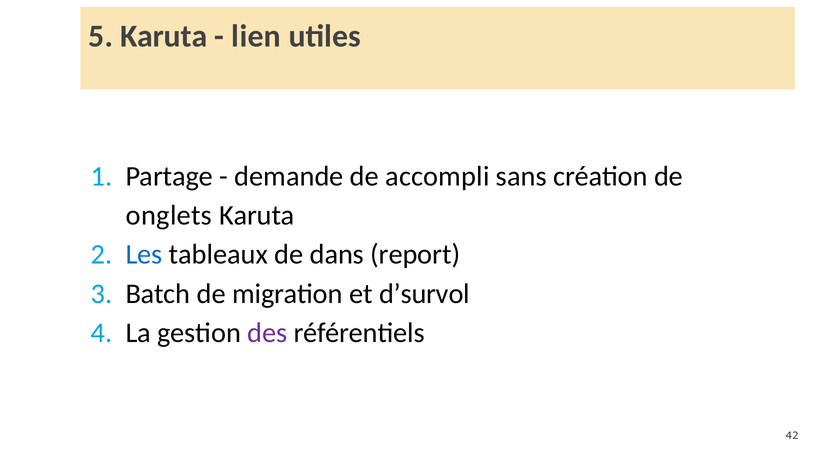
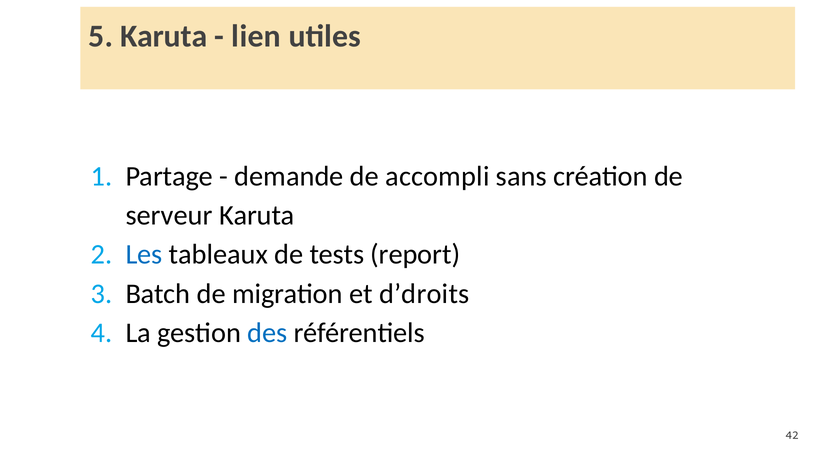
onglets: onglets -> serveur (169, 215)
dans: dans -> tests (337, 255)
d’survol: d’survol -> d’droits (424, 294)
des colour: purple -> blue (267, 333)
